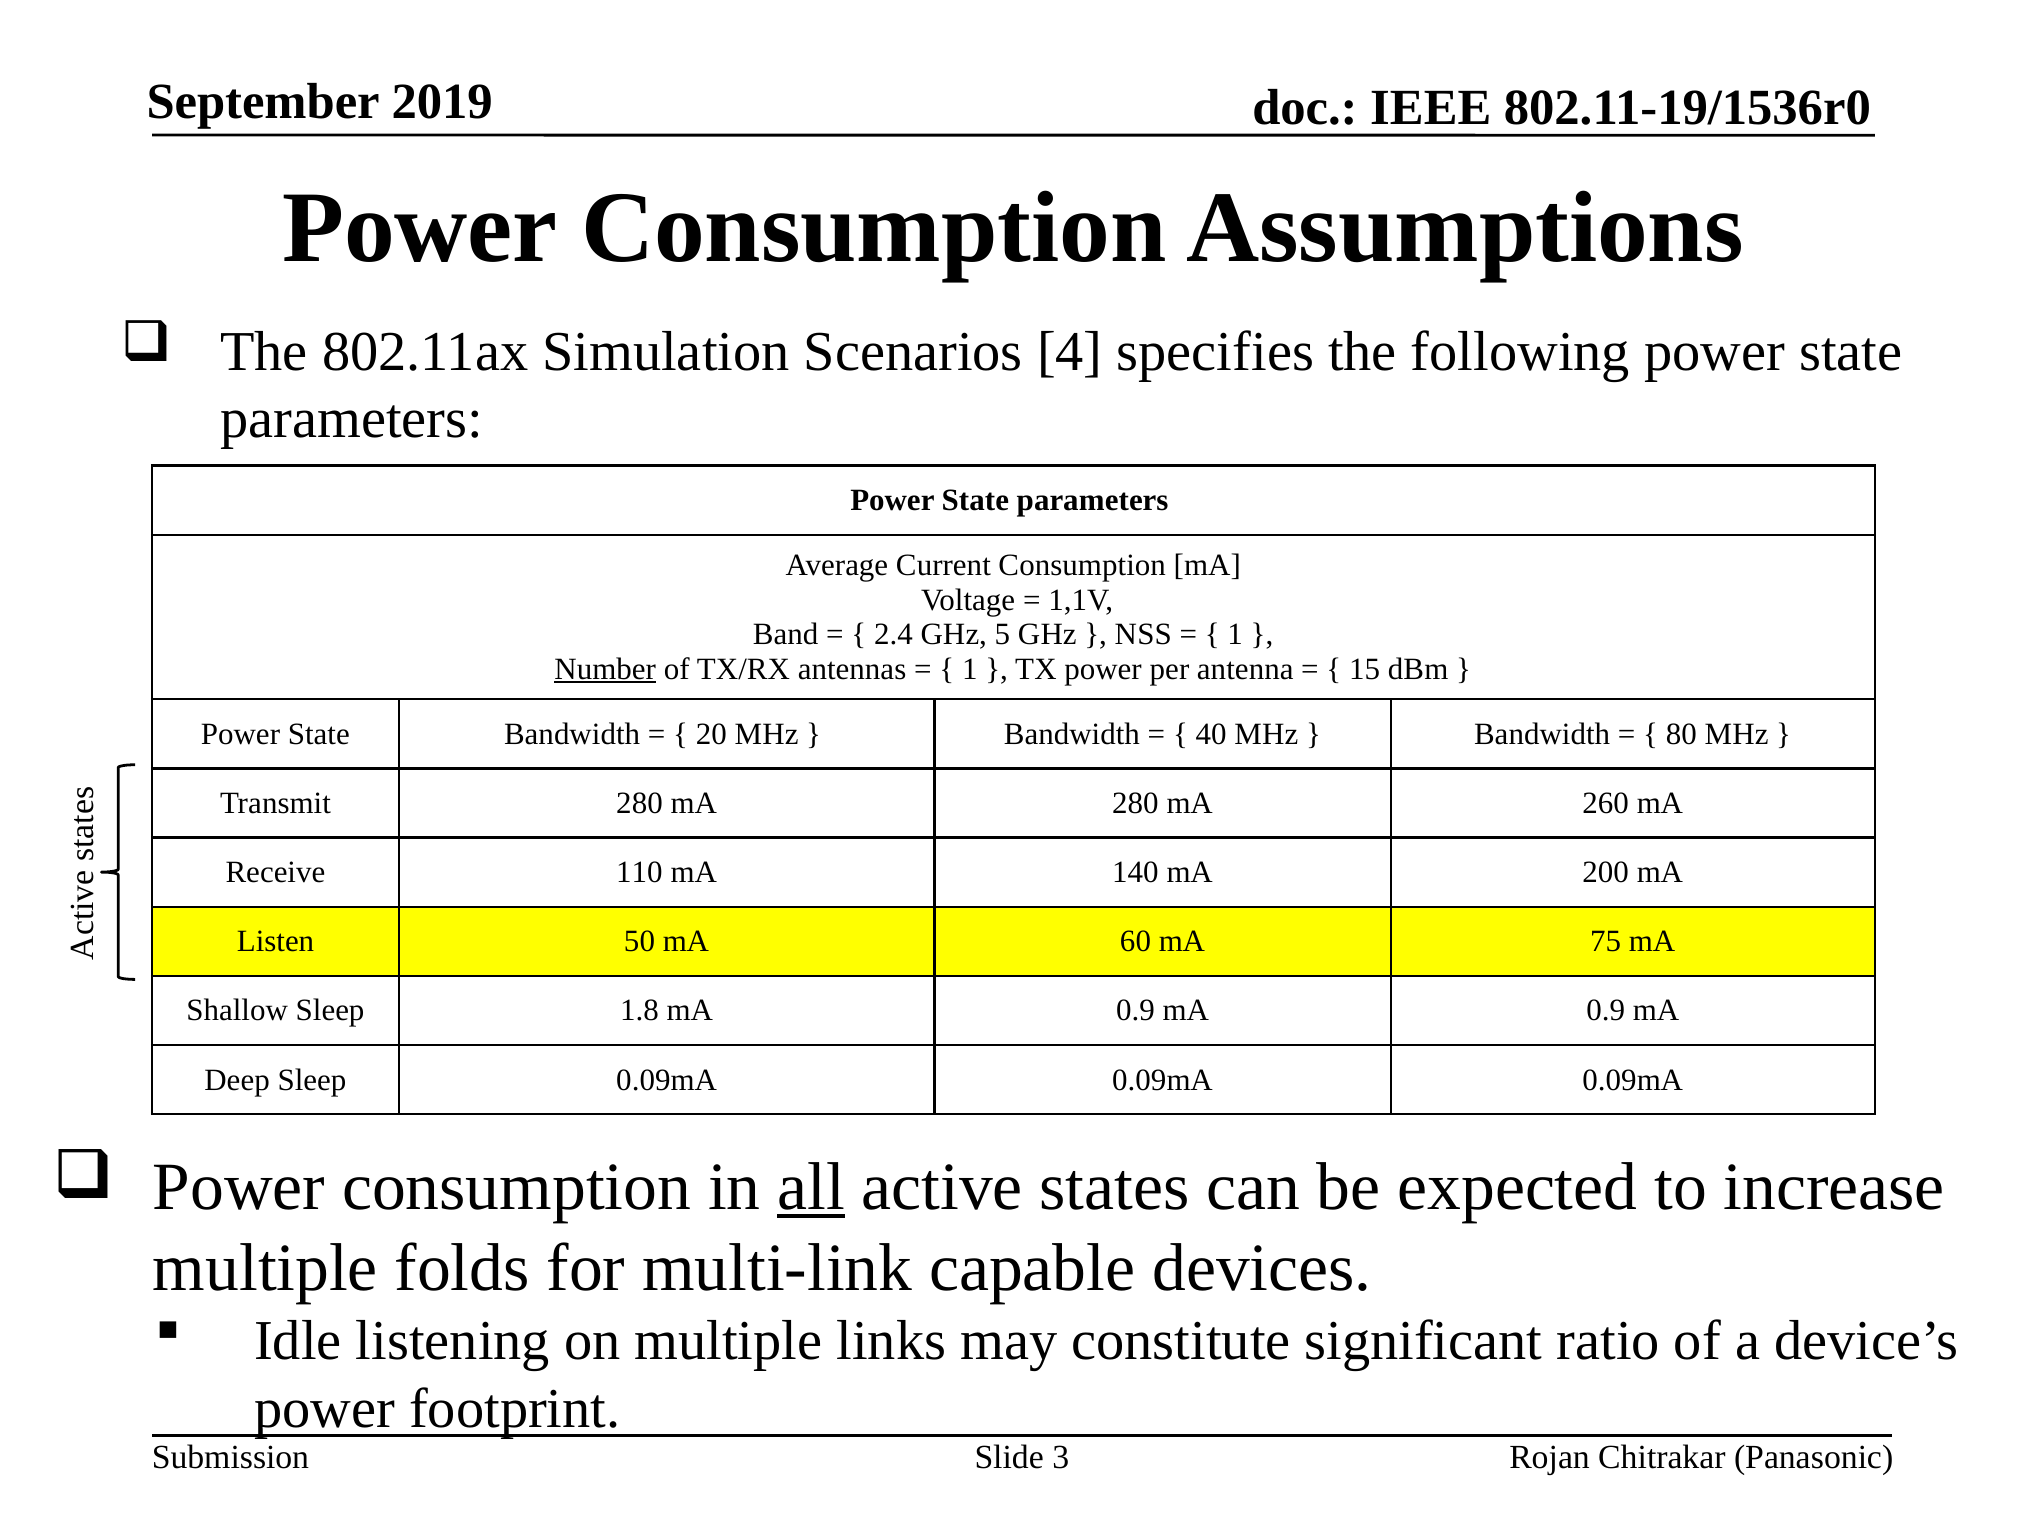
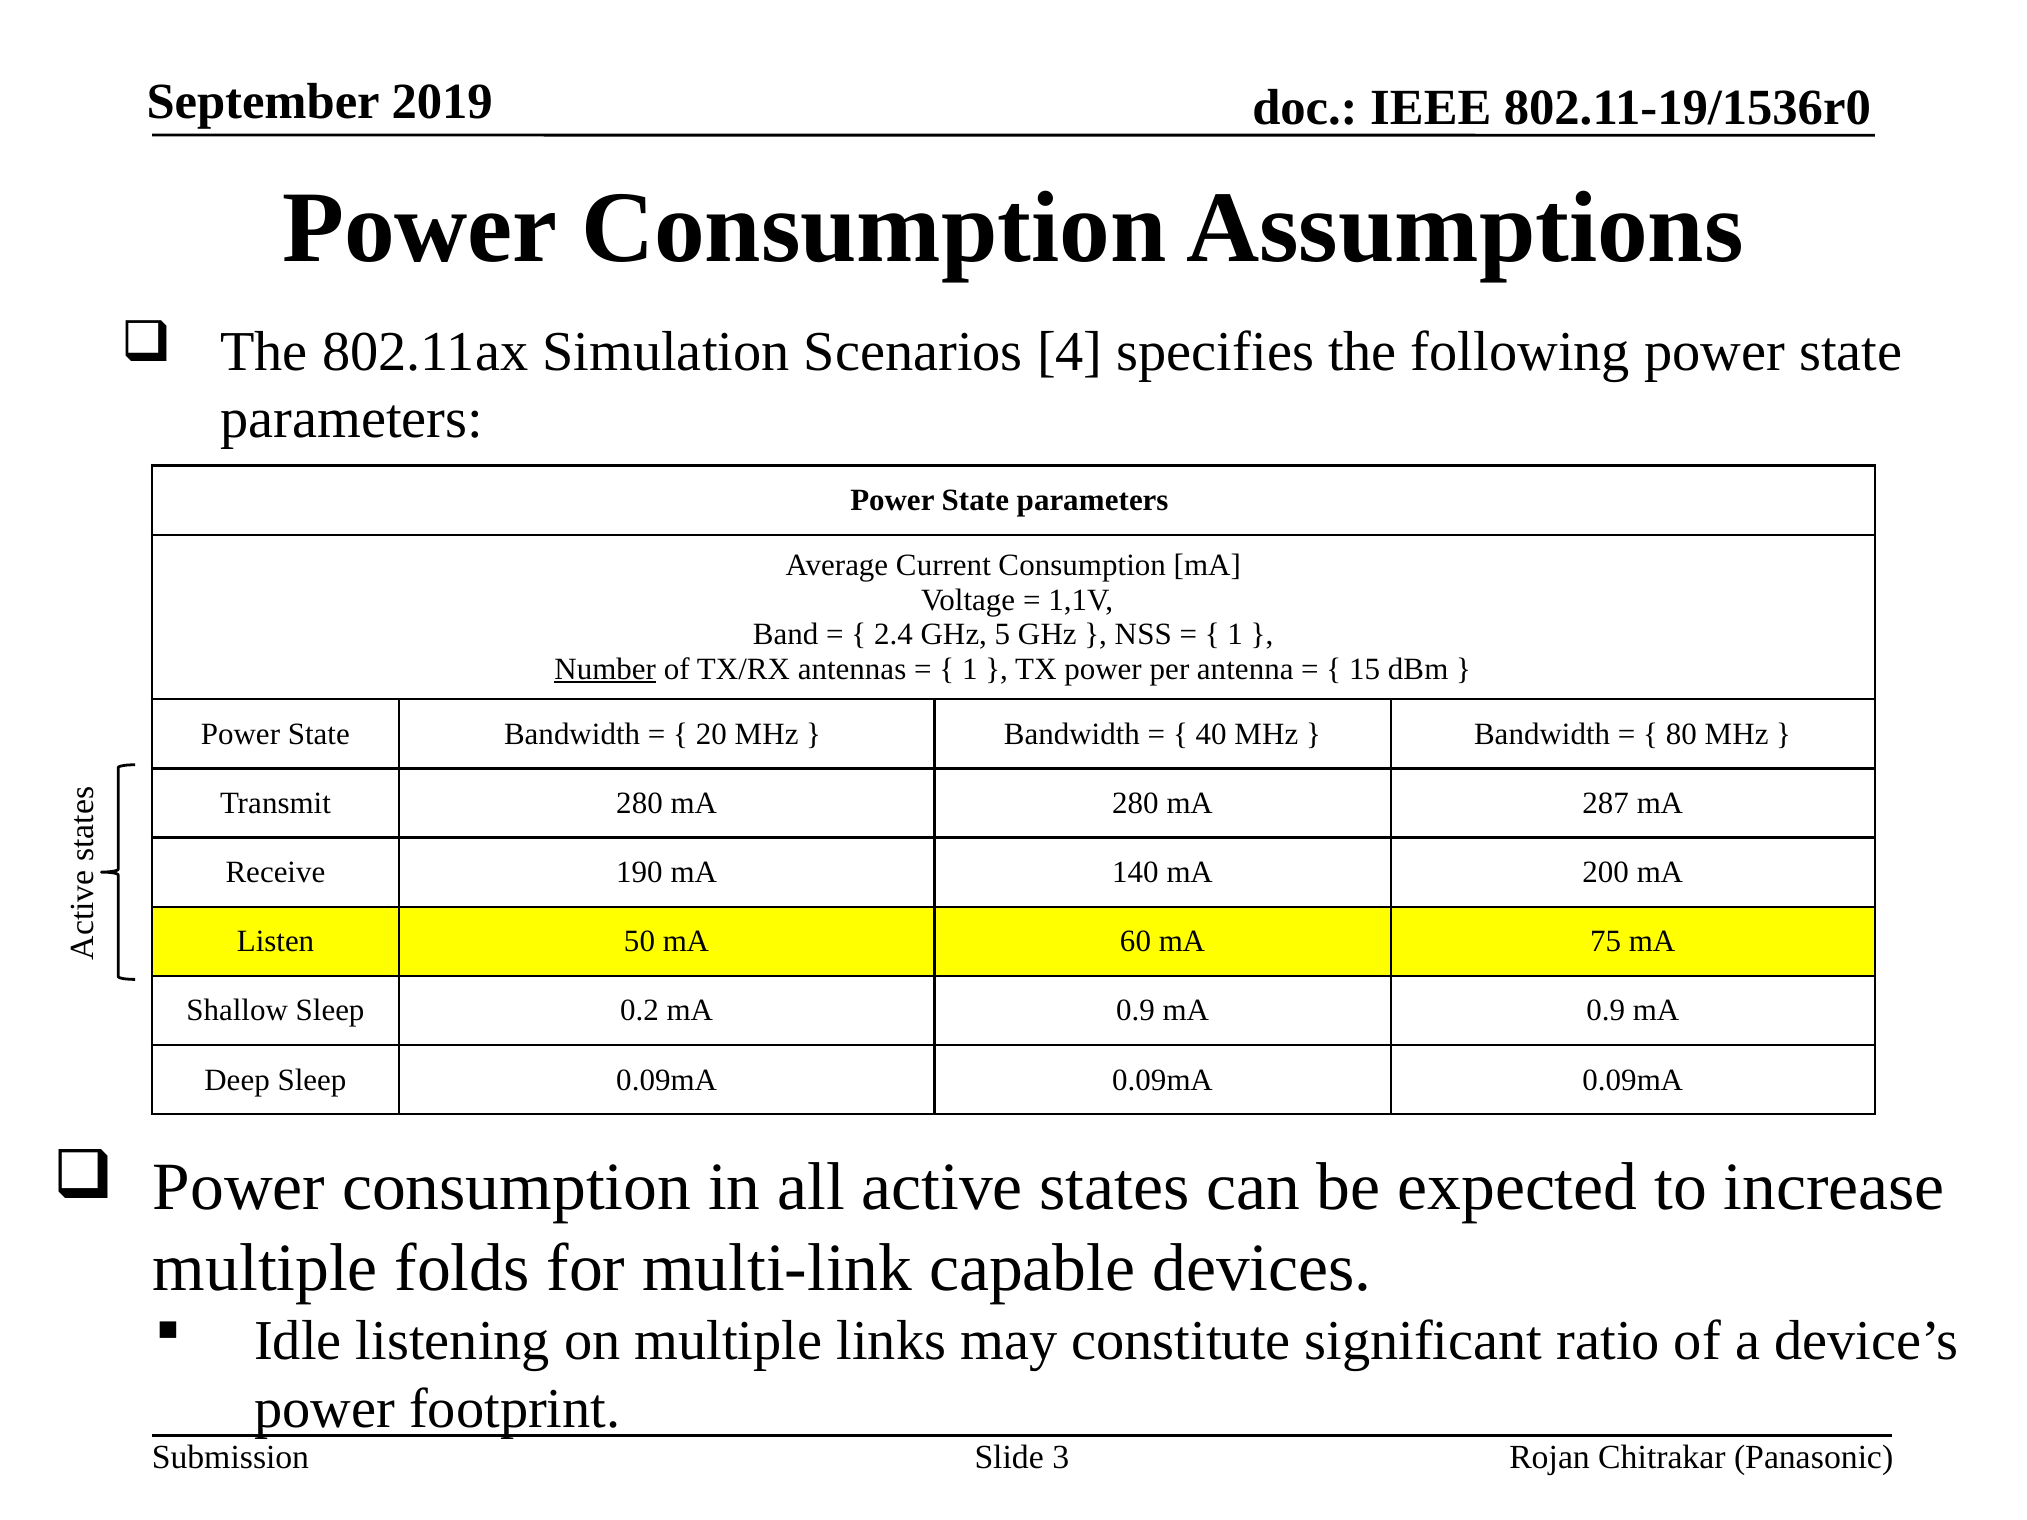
260: 260 -> 287 (1606, 803)
110: 110 -> 190 (639, 872)
1.8: 1.8 -> 0.2 (640, 1011)
all underline: present -> none (811, 1187)
